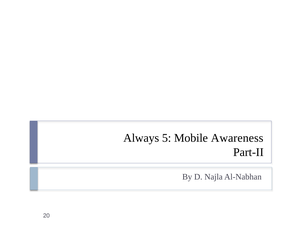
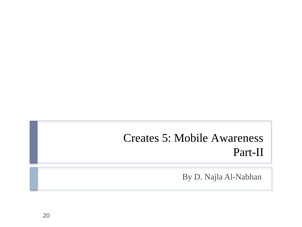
Always: Always -> Creates (141, 138)
